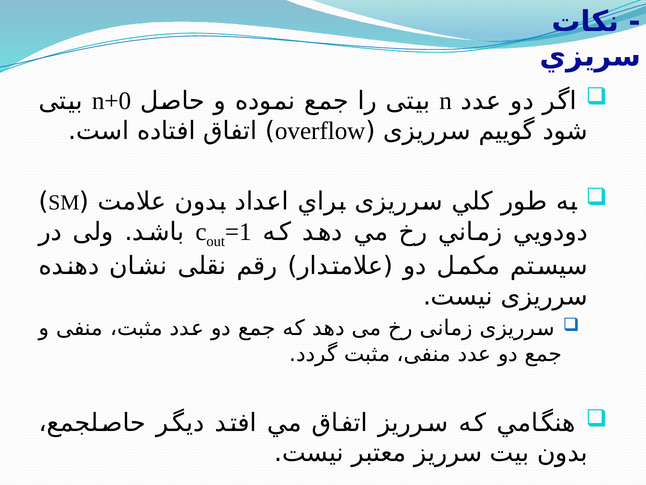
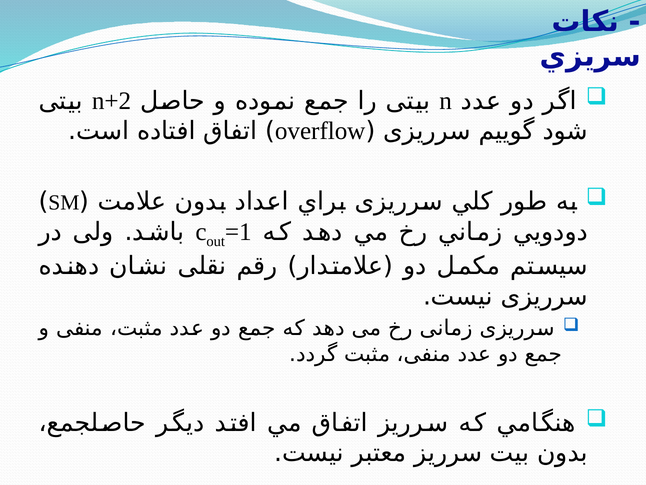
n+0: n+0 -> n+2 (111, 101)
